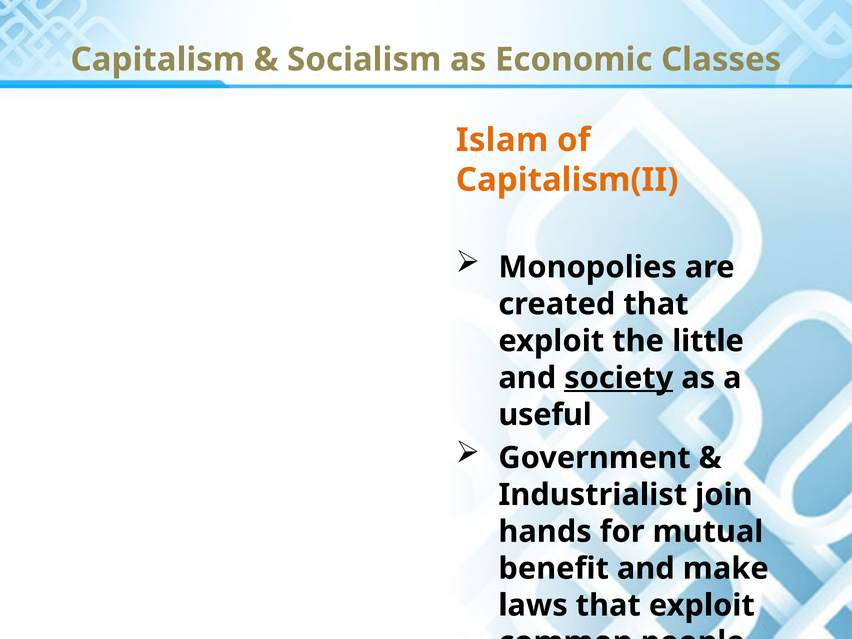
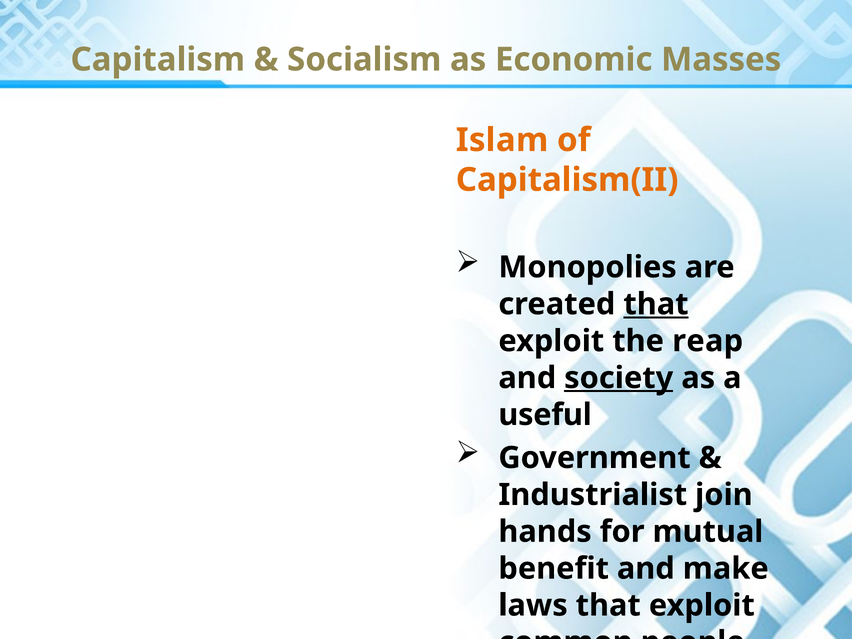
Classes: Classes -> Masses (721, 60)
that underline: none -> present (656, 304)
little: little -> reap (708, 341)
